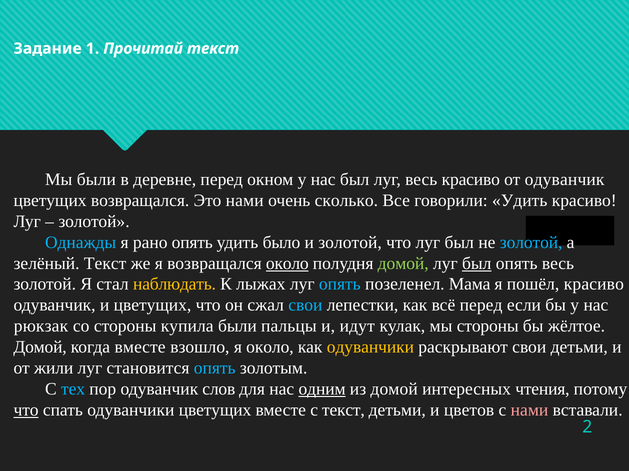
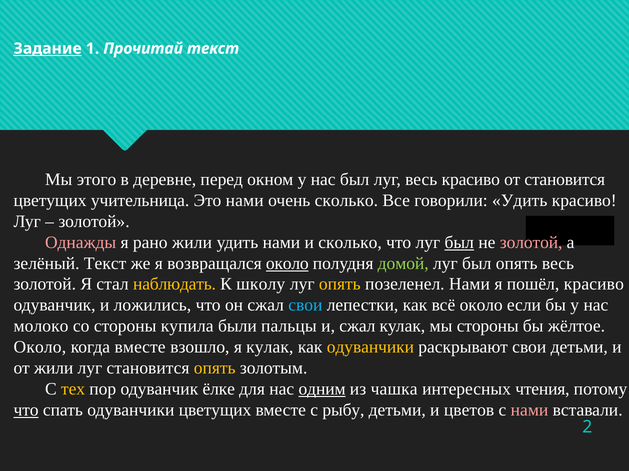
Задание underline: none -> present (48, 49)
Мы были: были -> этого (96, 180)
от одуванчик: одуванчик -> становится (565, 180)
цветущих возвращался: возвращался -> учительница (140, 201)
Однажды colour: light blue -> pink (81, 243)
рано опять: опять -> жили (192, 243)
удить было: было -> нами (281, 243)
и золотой: золотой -> сколько (350, 243)
был underline: none -> present (459, 243)
золотой colour: light blue -> pink (531, 243)
был underline: present -> none (477, 264)
лыжах: лыжах -> школу (261, 285)
опять colour: light blue -> yellow (340, 285)
позеленел Мама: Мама -> Нами (469, 285)
и цветущих: цветущих -> ложились (152, 306)
всё перед: перед -> около (481, 306)
рюкзак: рюкзак -> молоко (41, 327)
и идут: идут -> сжал (357, 327)
Домой: Домой -> Около (40, 348)
я около: около -> кулак (270, 348)
опять colour: light blue -> yellow (215, 369)
тех colour: light blue -> yellow (73, 390)
слов: слов -> ёлке (219, 390)
из домой: домой -> чашка (394, 390)
с текст: текст -> рыбу (343, 411)
